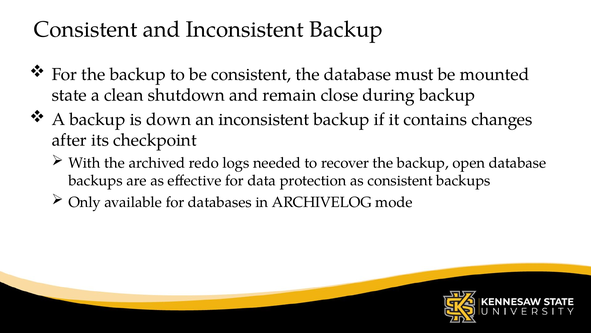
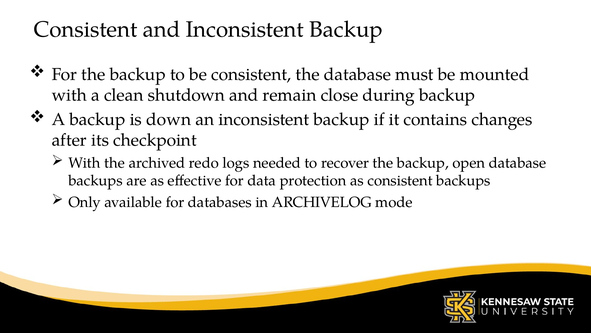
state: state -> with (69, 95)
